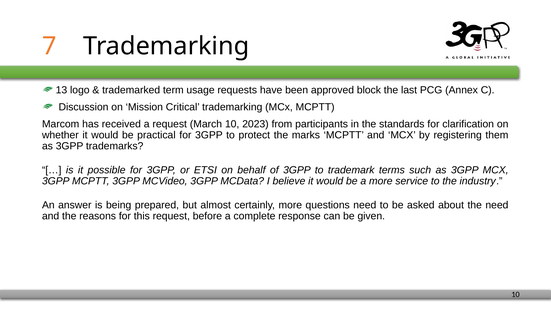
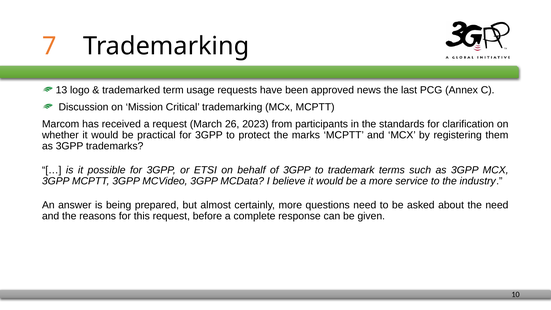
block: block -> news (369, 90)
March 10: 10 -> 26 (232, 124)
